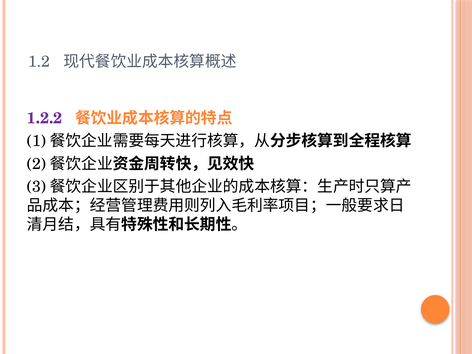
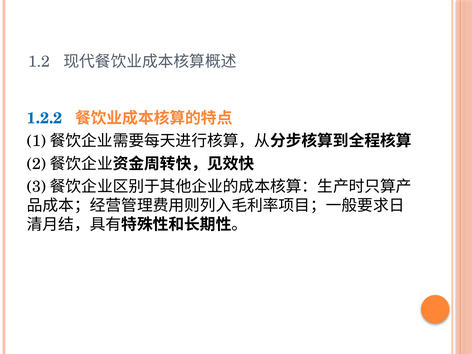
1.2.2 colour: purple -> blue (45, 118)
